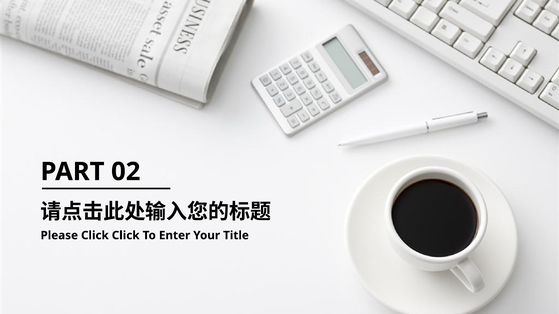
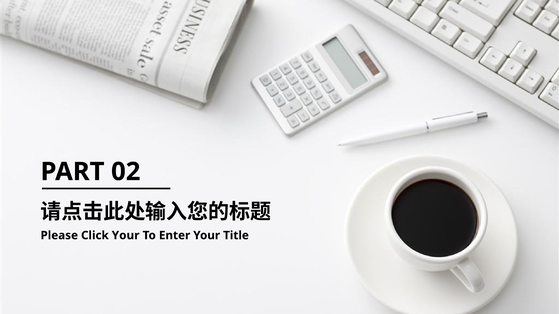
Click Click: Click -> Your (126, 236)
